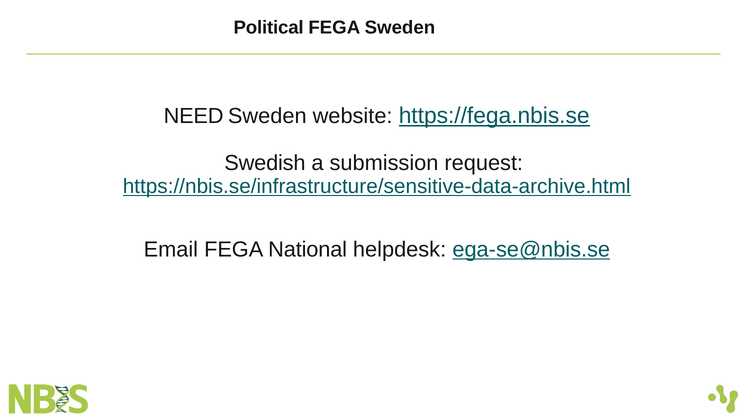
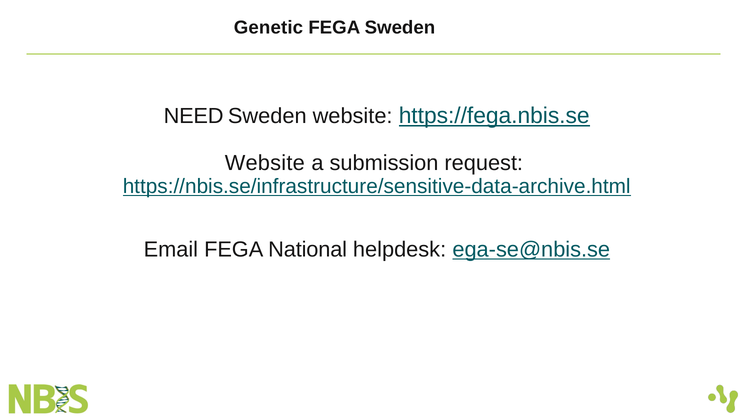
Political: Political -> Genetic (268, 28)
Swedish: Swedish -> Website (265, 163)
